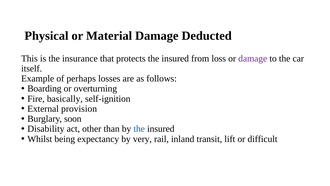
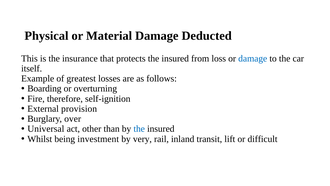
damage colour: purple -> blue (253, 58)
perhaps: perhaps -> greatest (81, 78)
basically: basically -> therefore (65, 99)
soon: soon -> over (73, 119)
Disability: Disability -> Universal (46, 129)
expectancy: expectancy -> investment (98, 139)
